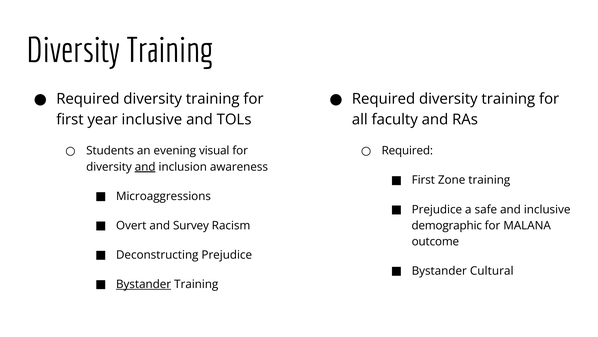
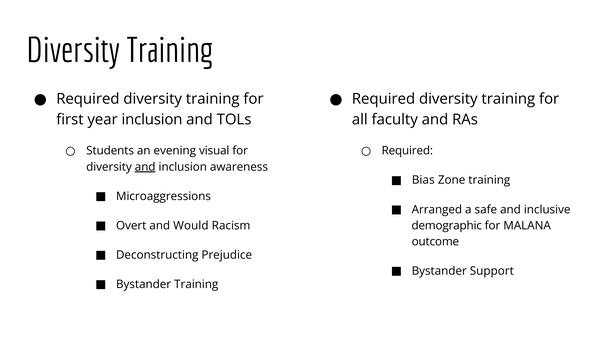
year inclusive: inclusive -> inclusion (152, 119)
First: First -> Bias (423, 180)
Prejudice: Prejudice -> Arranged (437, 209)
Survey: Survey -> Would (191, 225)
Cultural: Cultural -> Support (492, 270)
Bystander underline: present -> none (144, 284)
